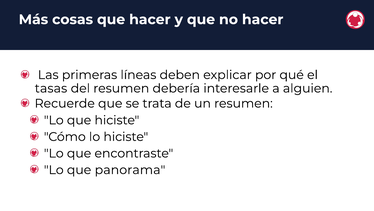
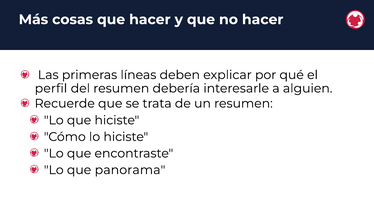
tasas: tasas -> perfil (51, 88)
